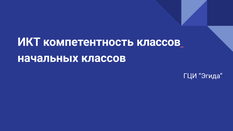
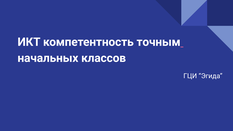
компетентность классов: классов -> точным (159, 42)
